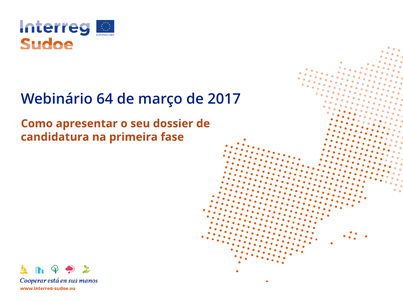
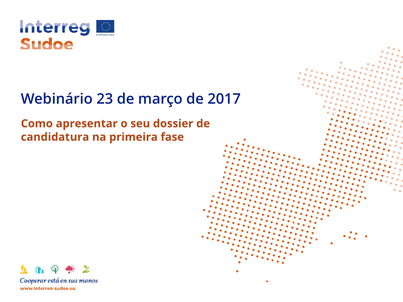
64: 64 -> 23 (105, 99)
